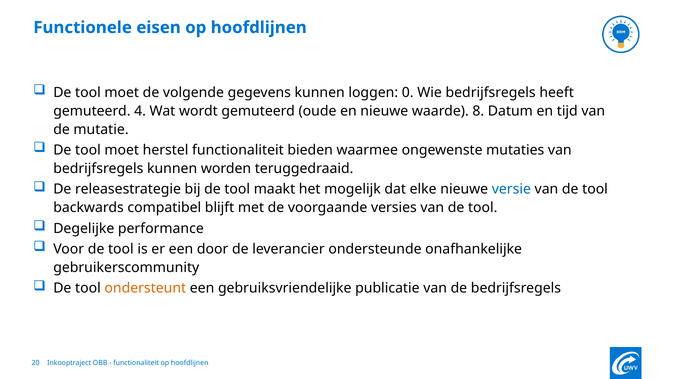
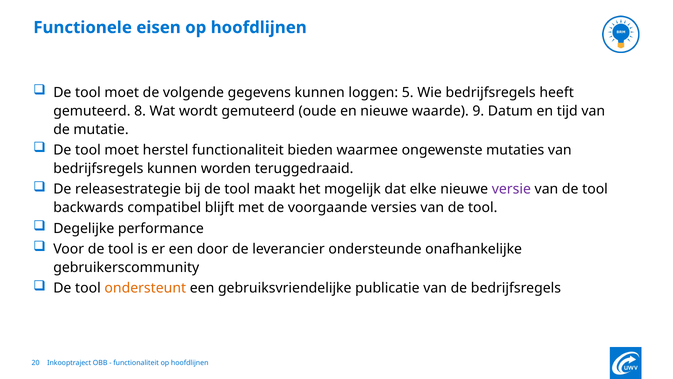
0: 0 -> 5 (408, 92)
4: 4 -> 8 (140, 111)
8: 8 -> 9 (478, 111)
versie colour: blue -> purple (511, 189)
